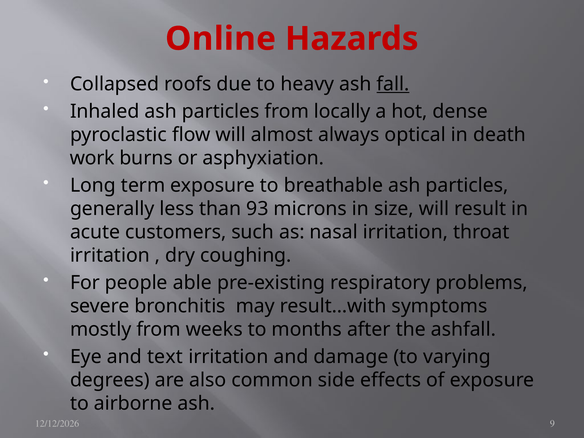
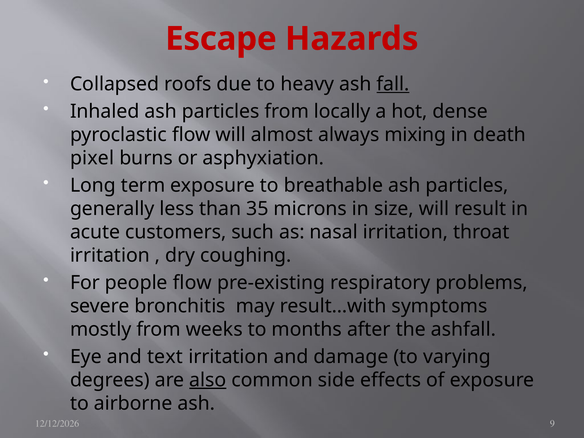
Online: Online -> Escape (221, 39)
optical: optical -> mixing (415, 135)
work: work -> pixel (92, 158)
93: 93 -> 35 (257, 209)
people able: able -> flow (192, 283)
also underline: none -> present (208, 380)
